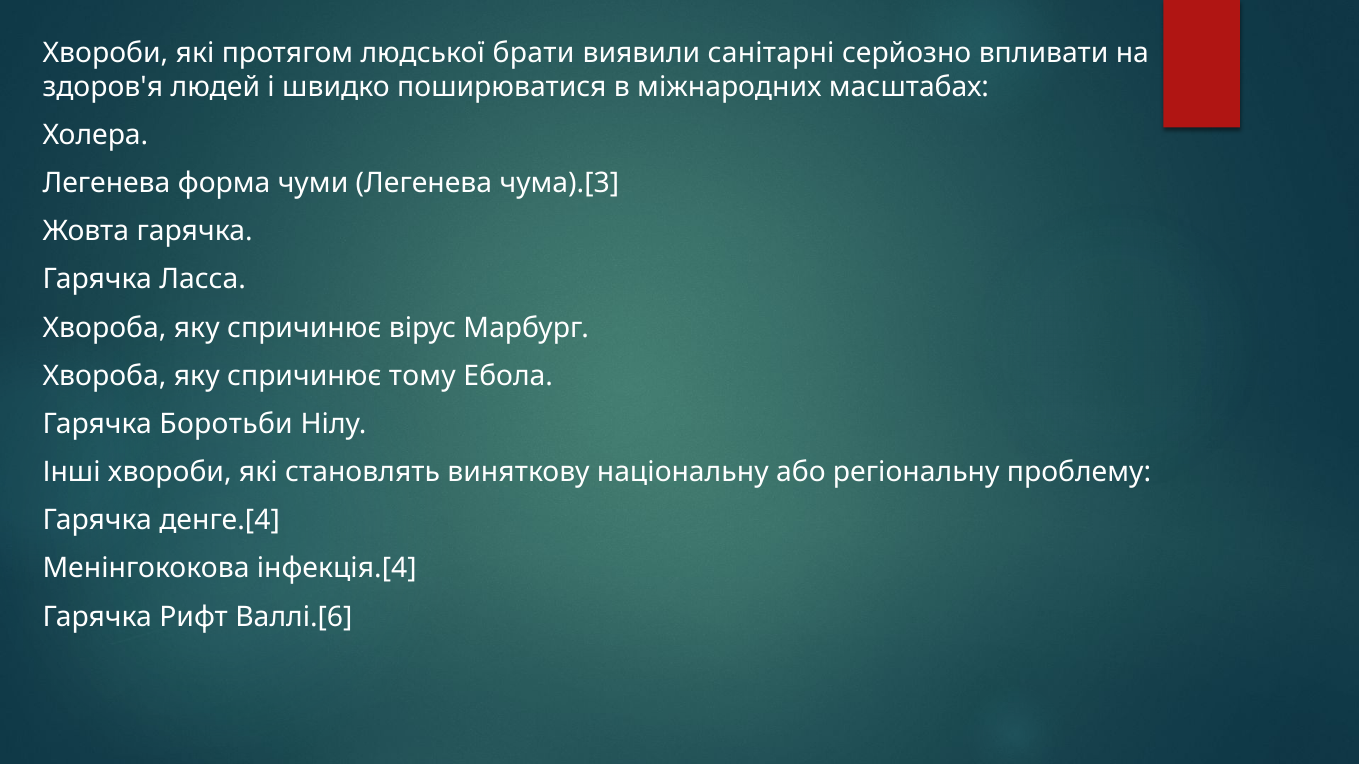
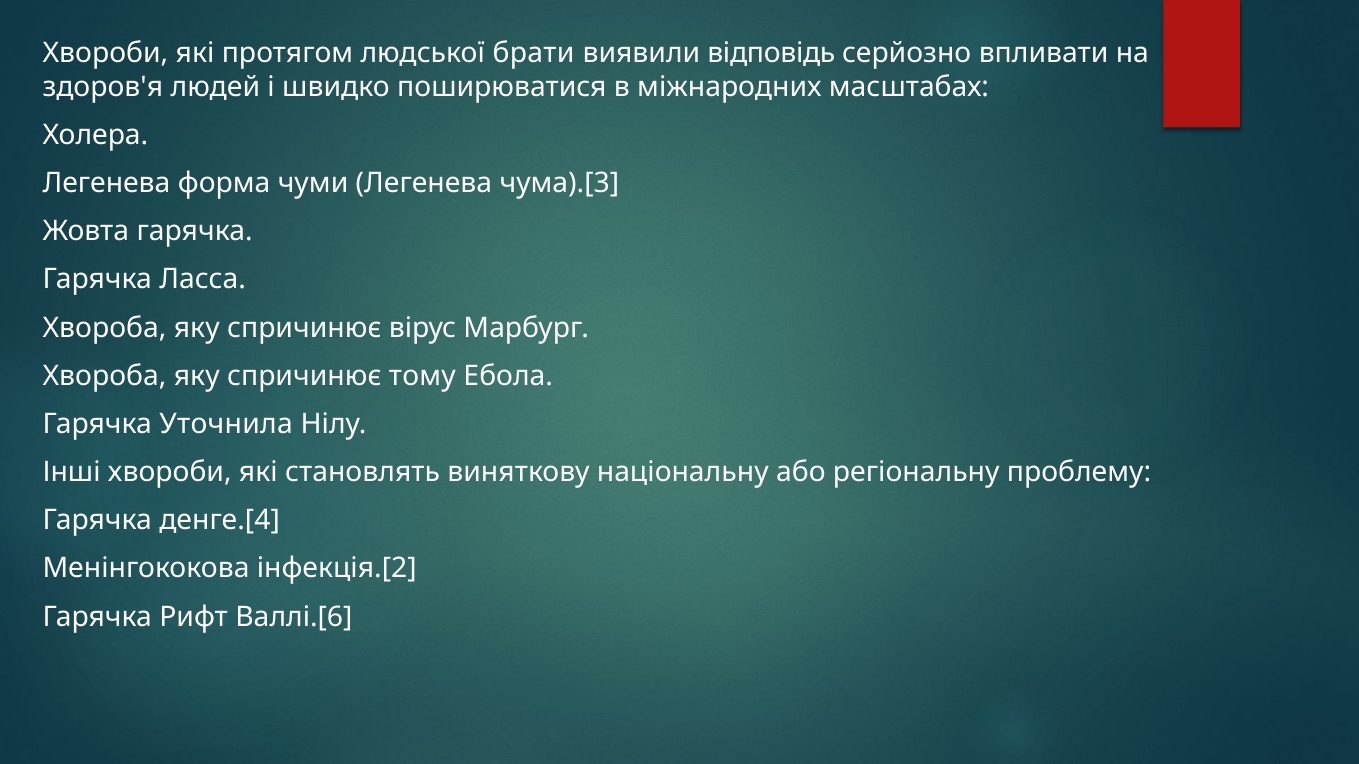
санітарні: санітарні -> відповідь (771, 53)
Боротьби: Боротьби -> Уточнила (226, 424)
інфекція.[4: інфекція.[4 -> інфекція.[2 (337, 569)
